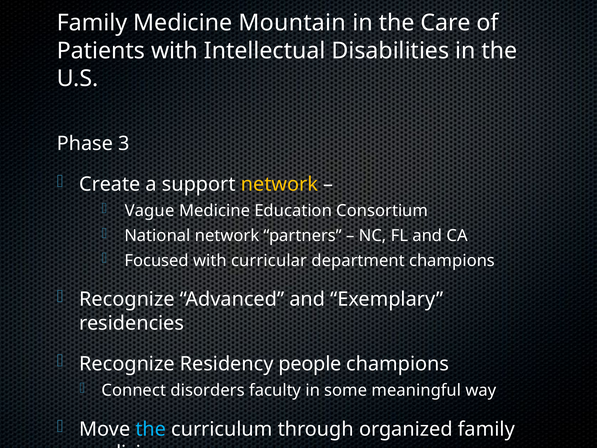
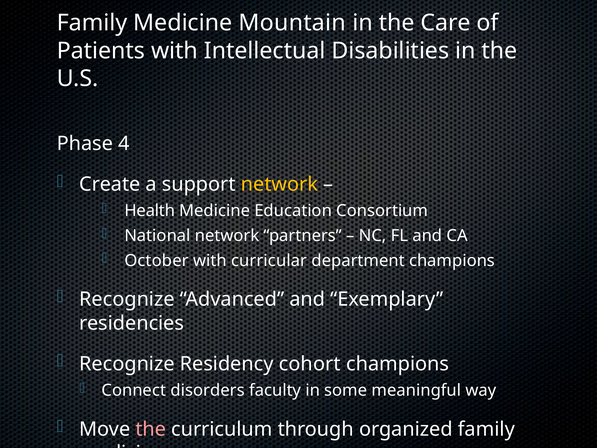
3: 3 -> 4 (124, 144)
Vague: Vague -> Health (150, 211)
Focused: Focused -> October (157, 260)
people: people -> cohort (310, 364)
the colour: light blue -> pink (151, 429)
